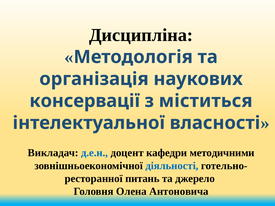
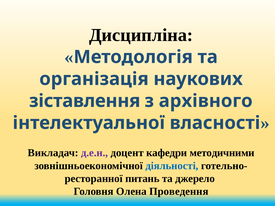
консервації: консервації -> зіставлення (85, 101)
міститься: міститься -> архівного (206, 101)
д.е.н colour: blue -> purple (95, 153)
Антоновича: Антоновича -> Проведення (179, 192)
